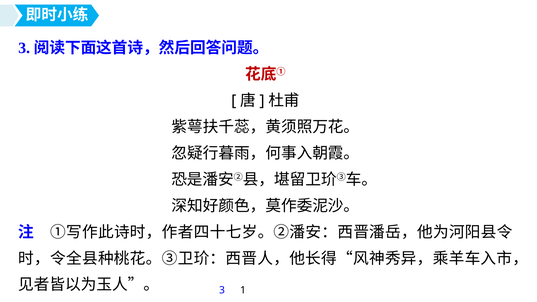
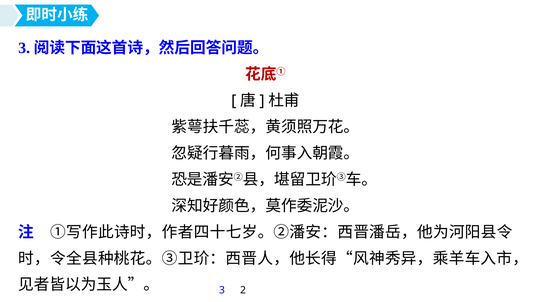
1: 1 -> 2 (243, 290)
